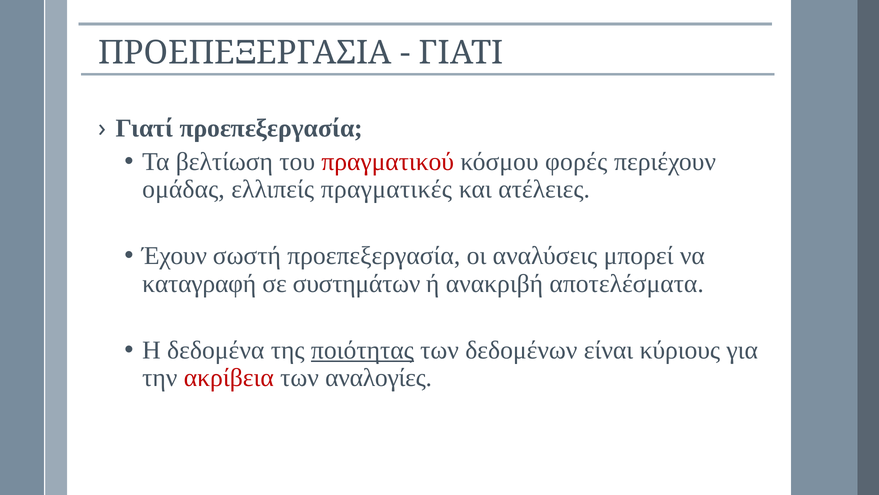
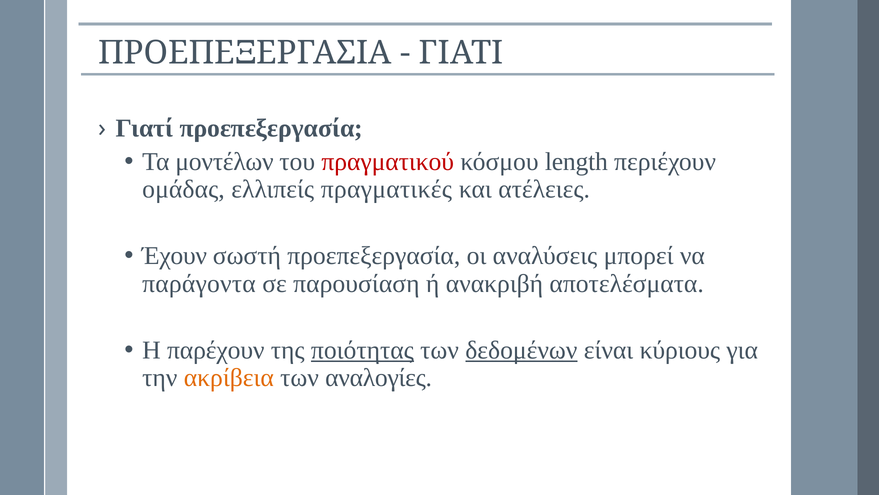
βελτίωση: βελτίωση -> μοντέλων (225, 162)
φορές: φορές -> length (576, 162)
καταγραφή: καταγραφή -> παράγοντα (199, 283)
συστημάτων: συστημάτων -> παρουσίαση (356, 283)
δεδομένα: δεδομένα -> παρέχουν (216, 350)
δεδομένων underline: none -> present (521, 350)
ακρίβεια colour: red -> orange (229, 378)
